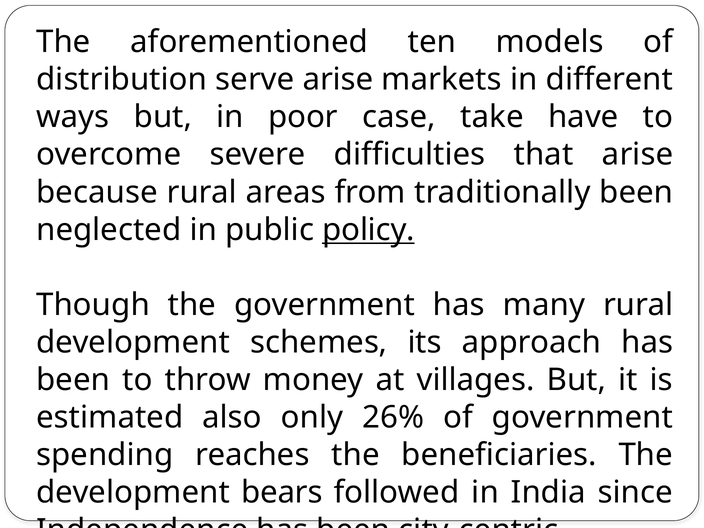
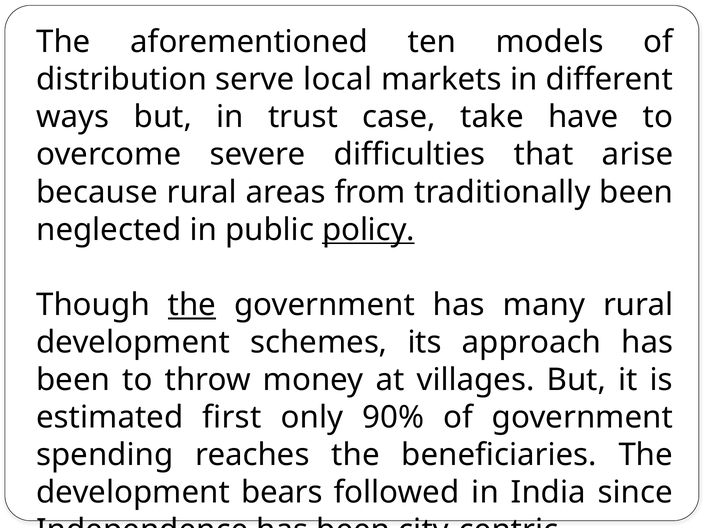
serve arise: arise -> local (338, 80)
poor: poor -> trust (303, 117)
the underline: none -> present (192, 305)
also: also -> first (232, 418)
26%: 26% -> 90% (393, 418)
